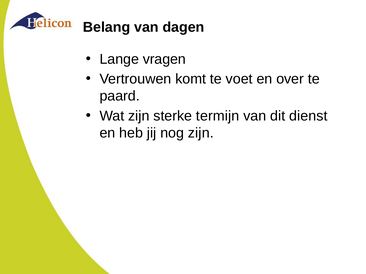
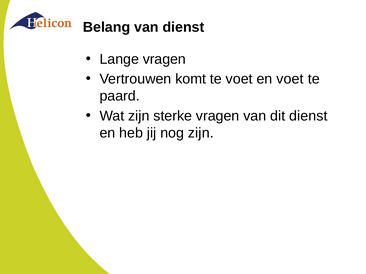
van dagen: dagen -> dienst (183, 27)
en over: over -> voet (290, 79)
sterke termijn: termijn -> vragen (218, 116)
